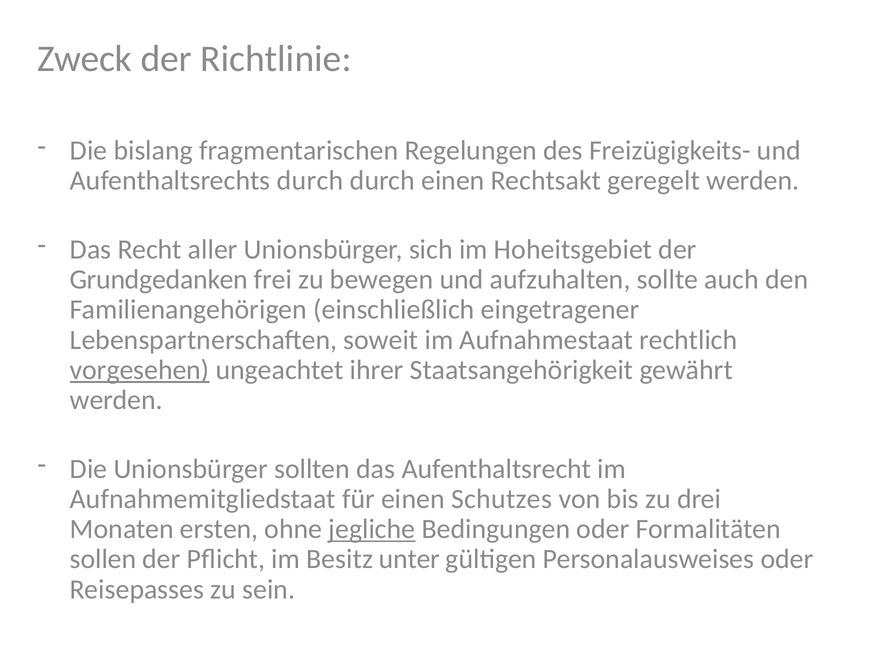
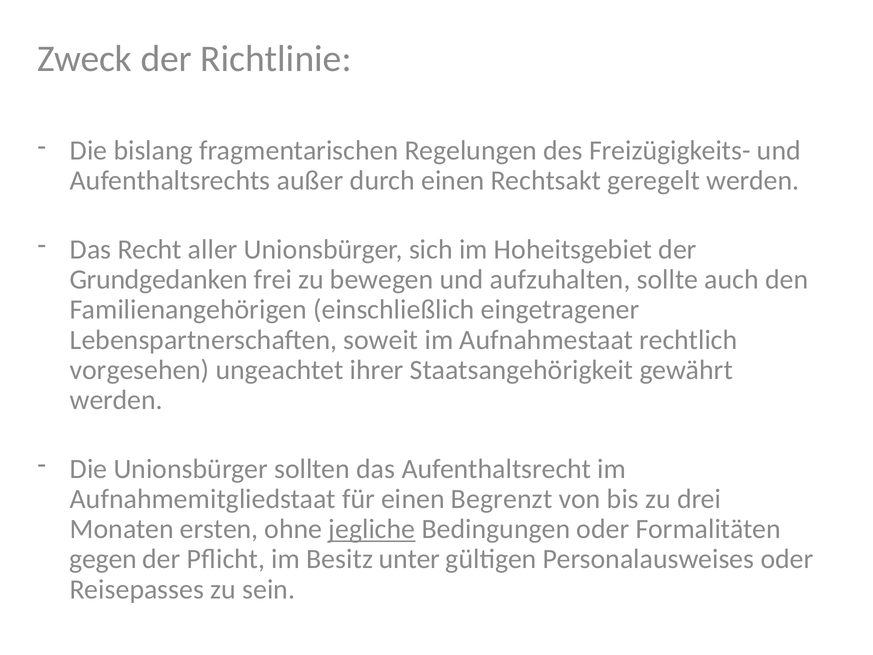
Aufenthaltsrechts durch: durch -> außer (310, 181)
vorgesehen underline: present -> none (140, 370)
Schutzes: Schutzes -> Begrenzt (502, 499)
sollen: sollen -> gegen (103, 559)
